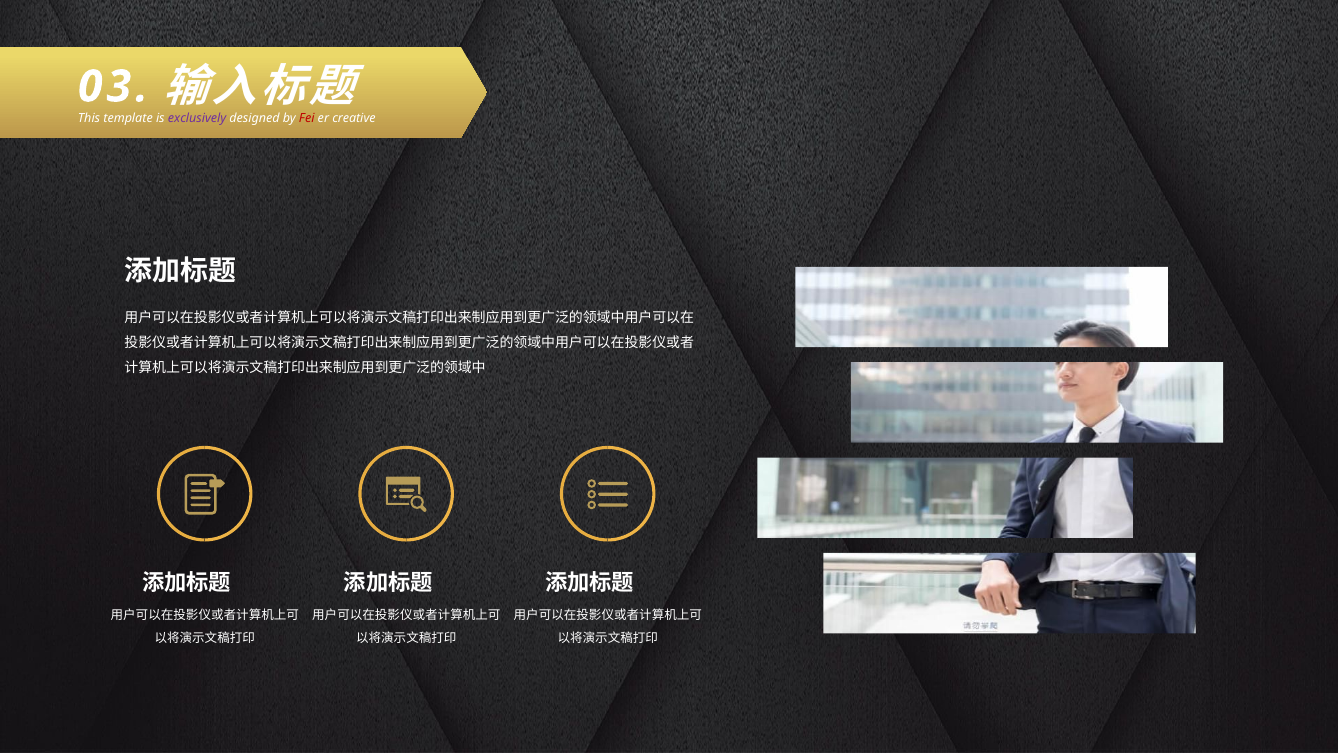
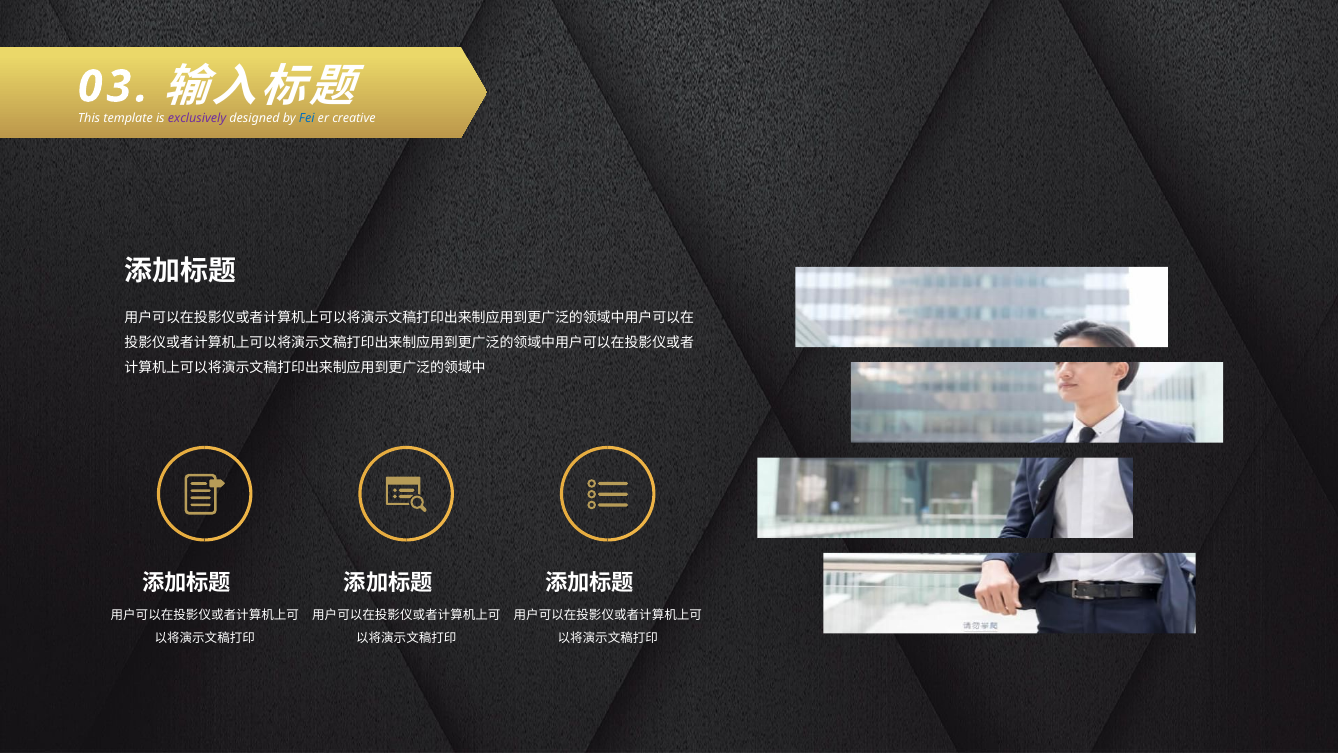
Fei colour: red -> blue (307, 118)
